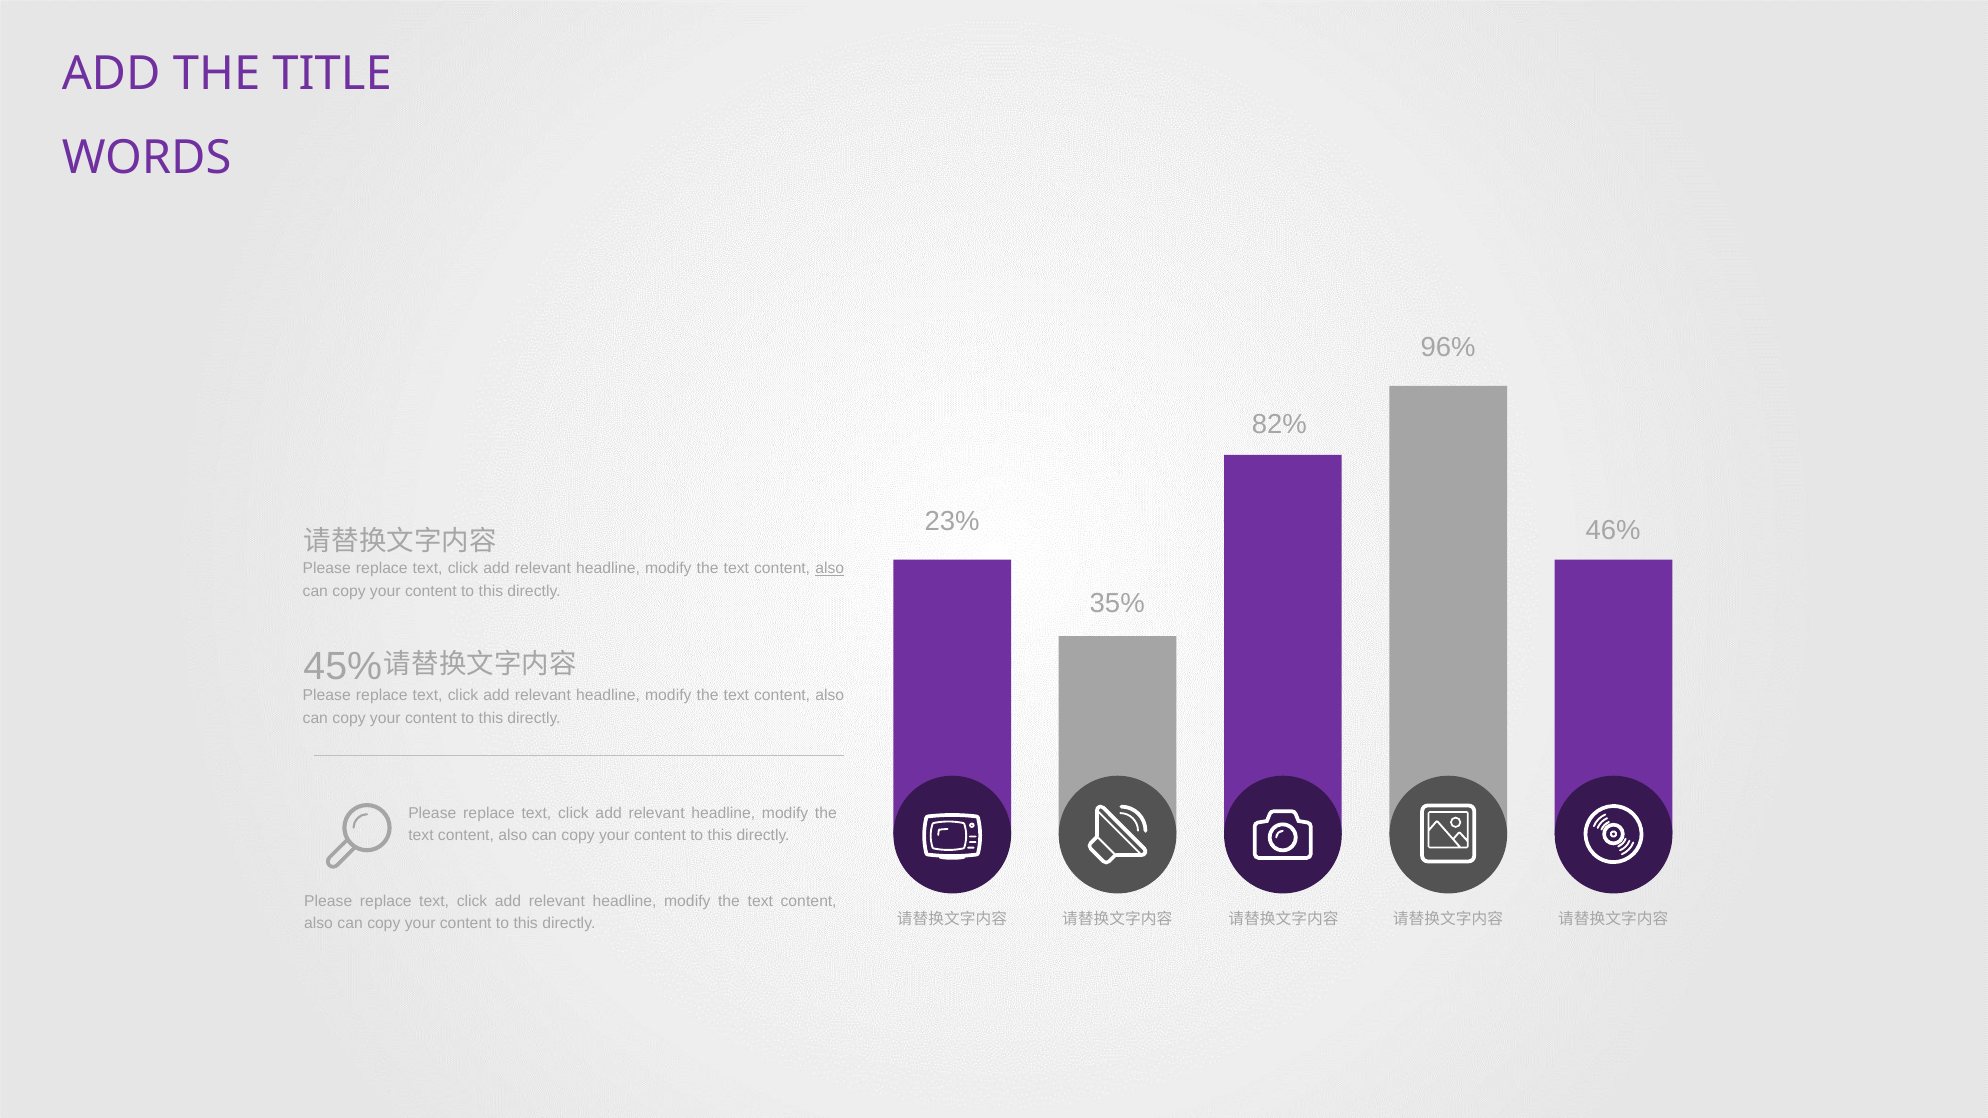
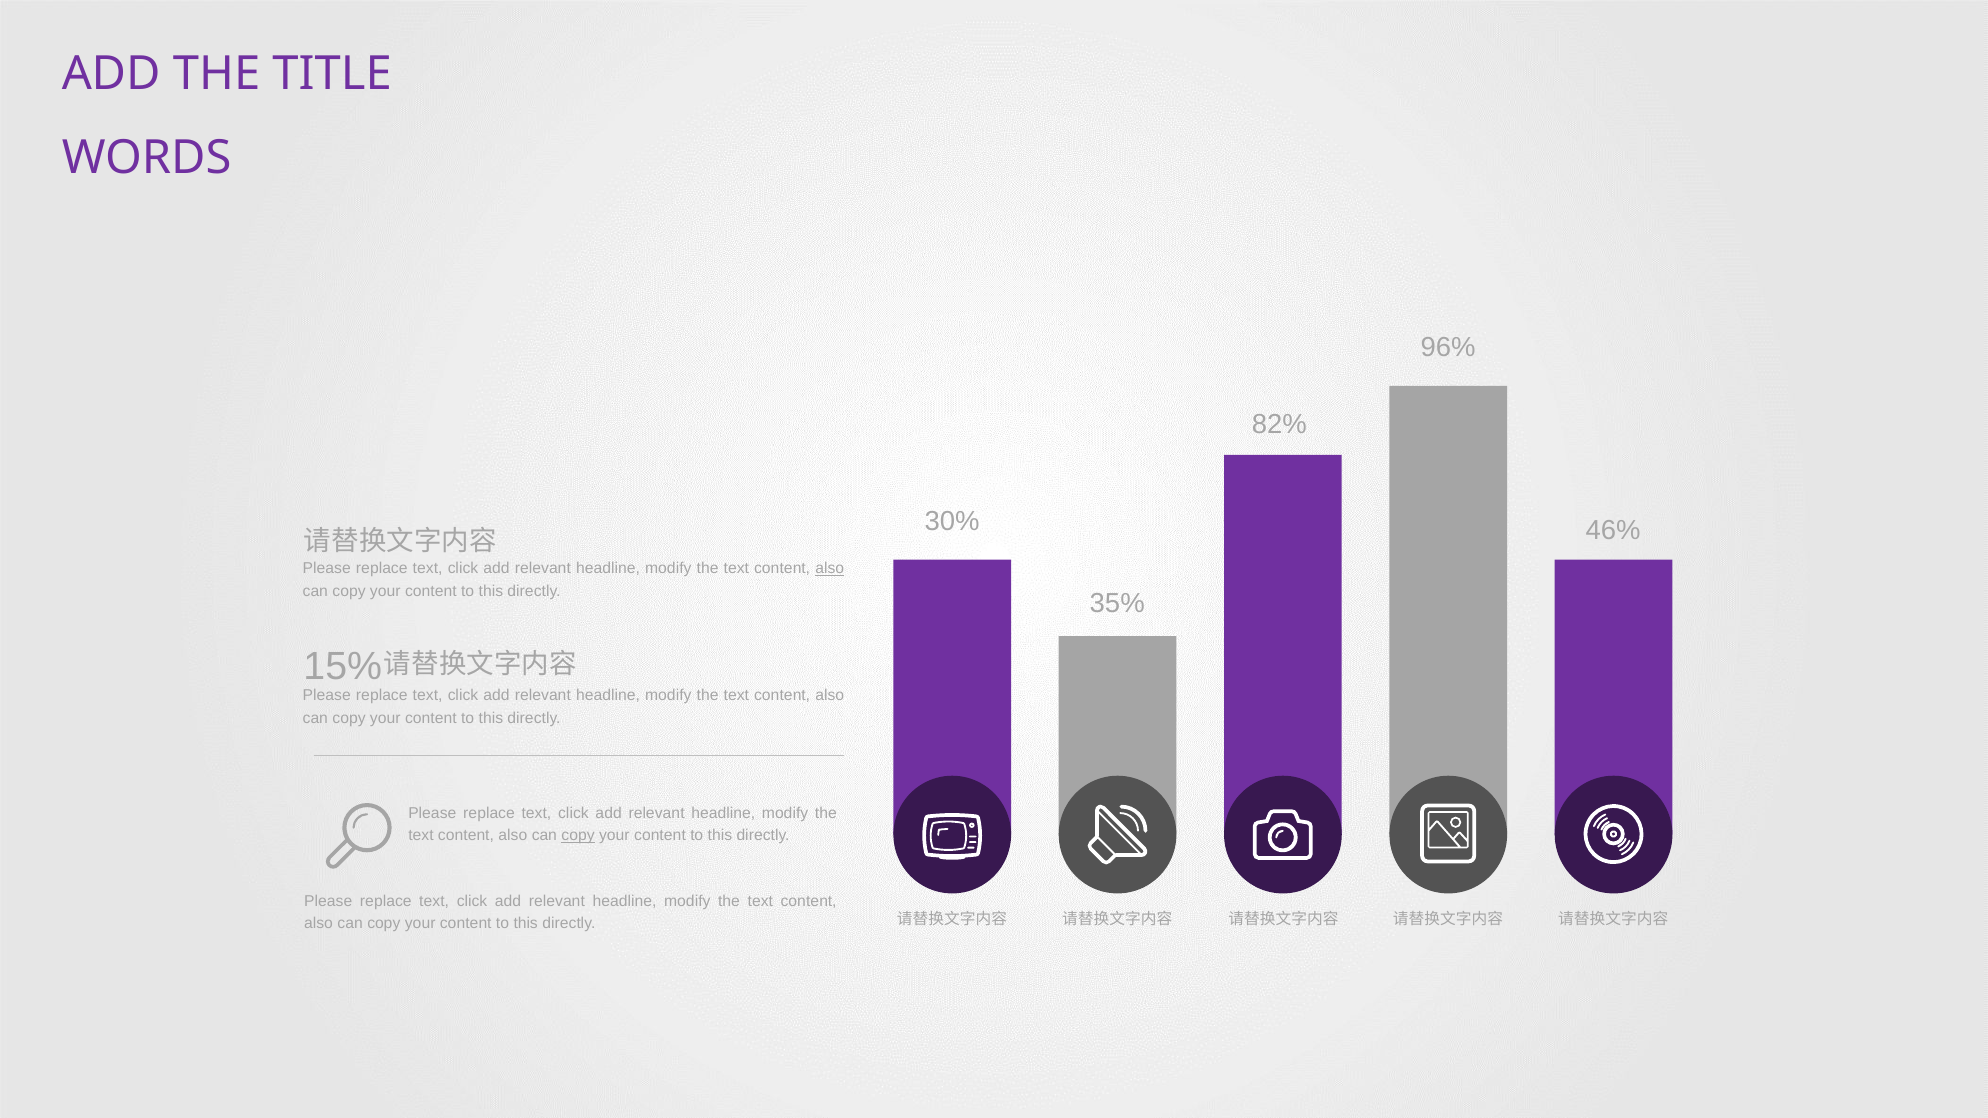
23%: 23% -> 30% (952, 522)
45%: 45% -> 15% (343, 667)
copy underline: none -> present (578, 836)
